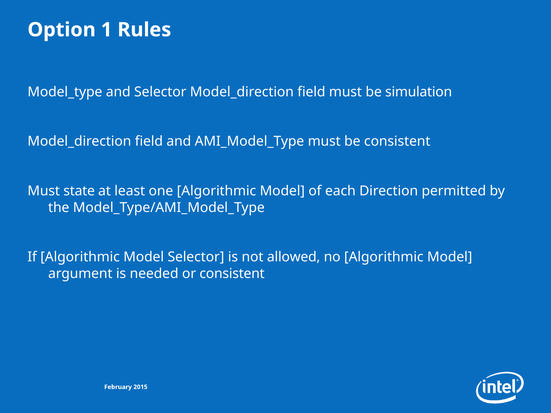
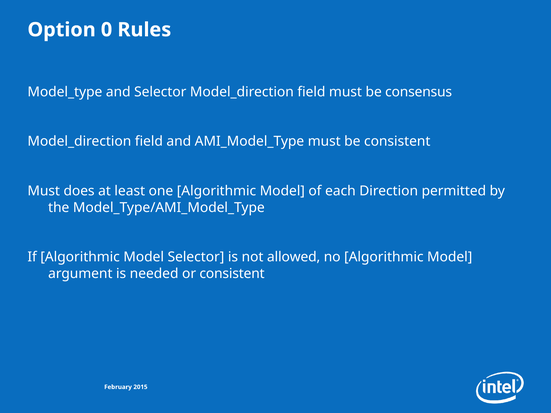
1: 1 -> 0 (107, 30)
simulation: simulation -> consensus (419, 92)
state: state -> does (79, 191)
